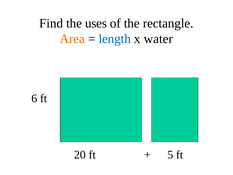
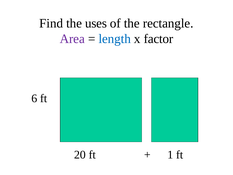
Area colour: orange -> purple (72, 39)
water: water -> factor (158, 39)
5: 5 -> 1 (170, 155)
